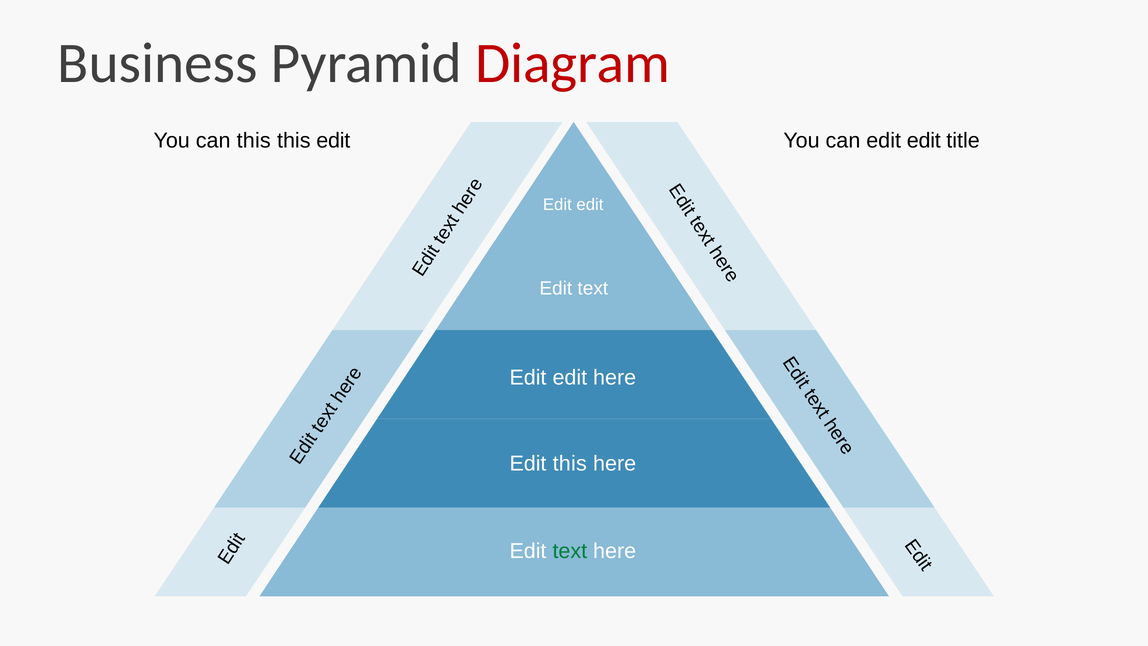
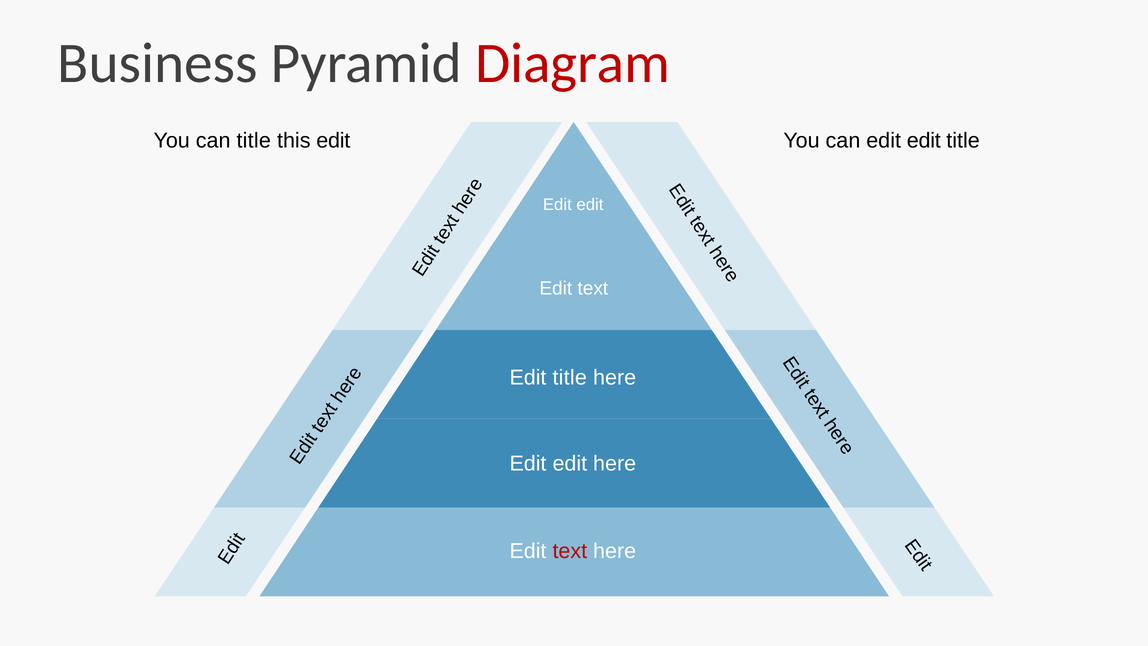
can this: this -> title (254, 141)
edit: edit -> title (570, 378)
this: this -> edit (570, 464)
text colour: green -> red (570, 551)
